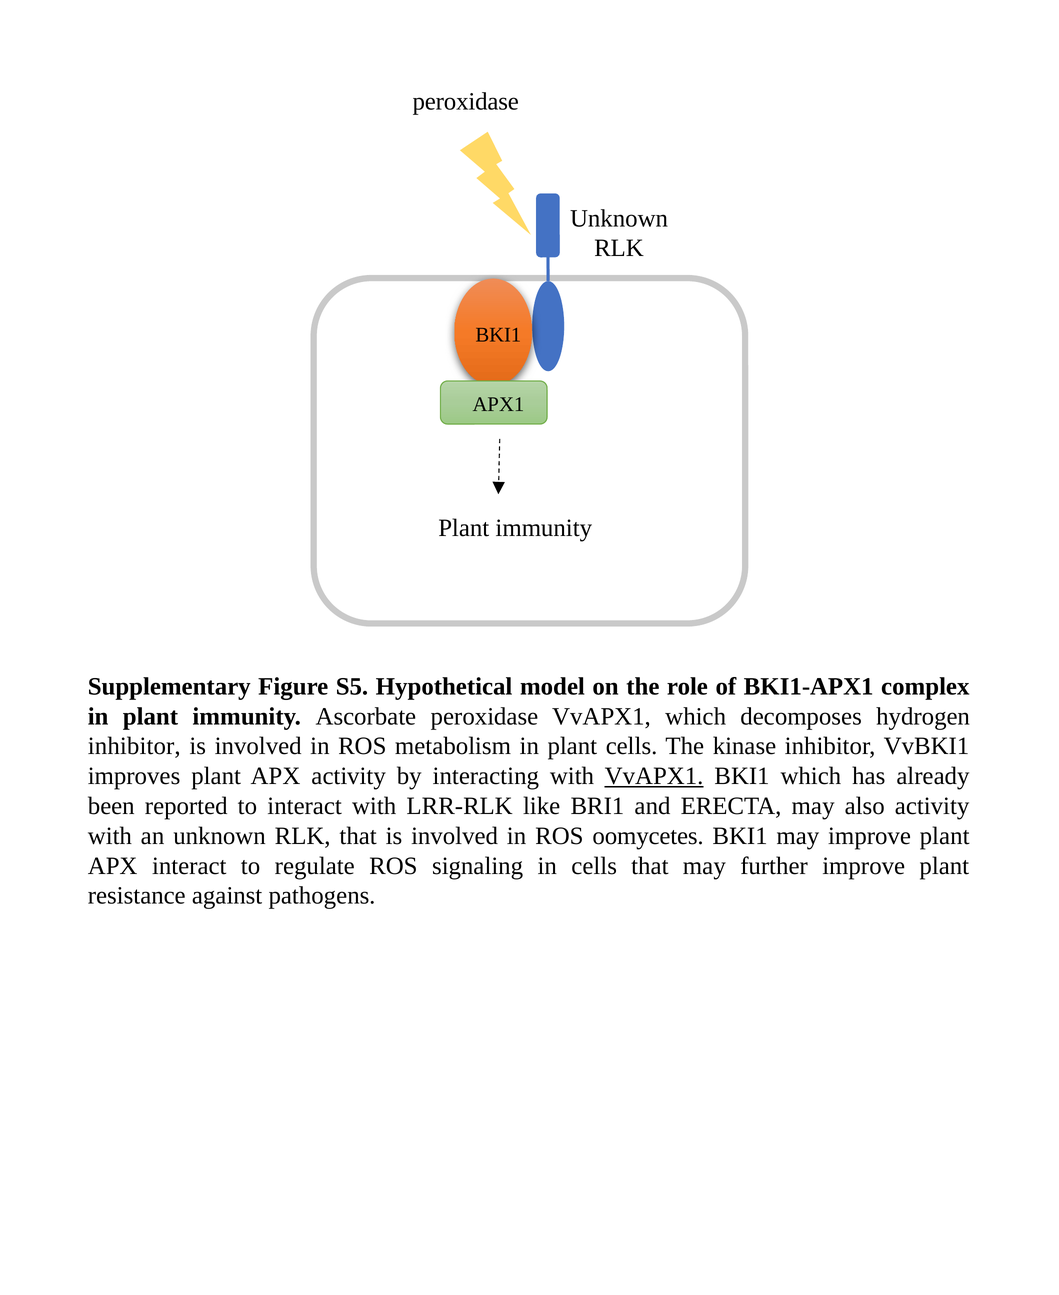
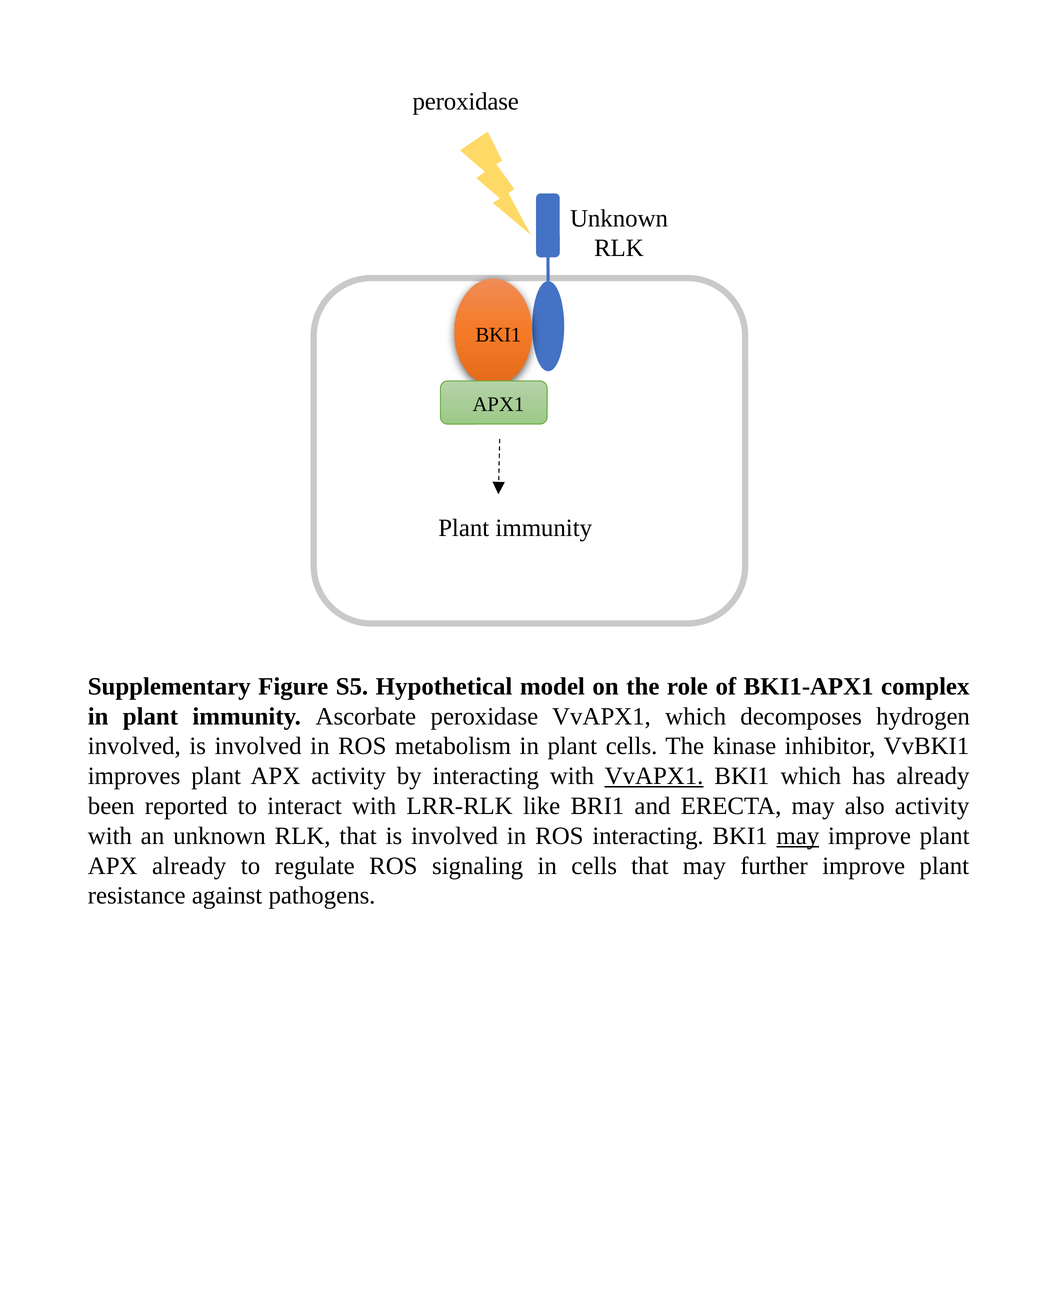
inhibitor: inhibitor -> involved (134, 746)
ROS oomycetes: oomycetes -> interacting (648, 836)
may underline: none -> present (798, 836)
APX interact: interact -> already (189, 865)
